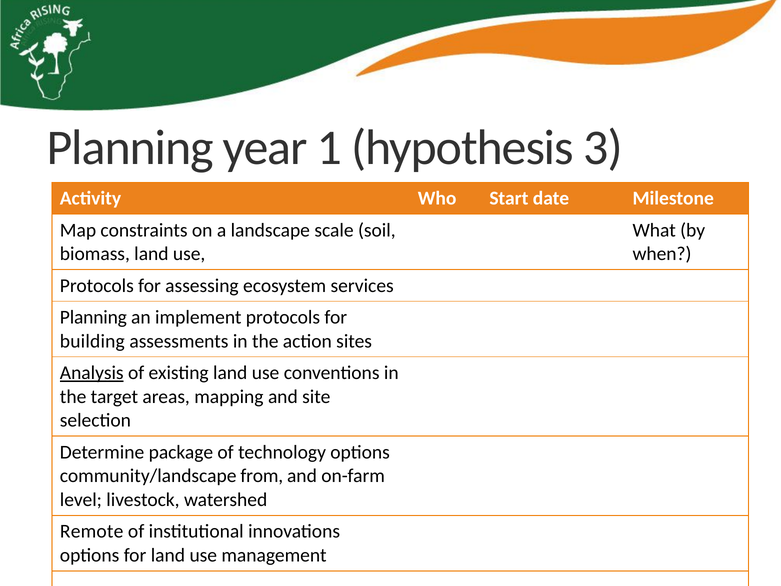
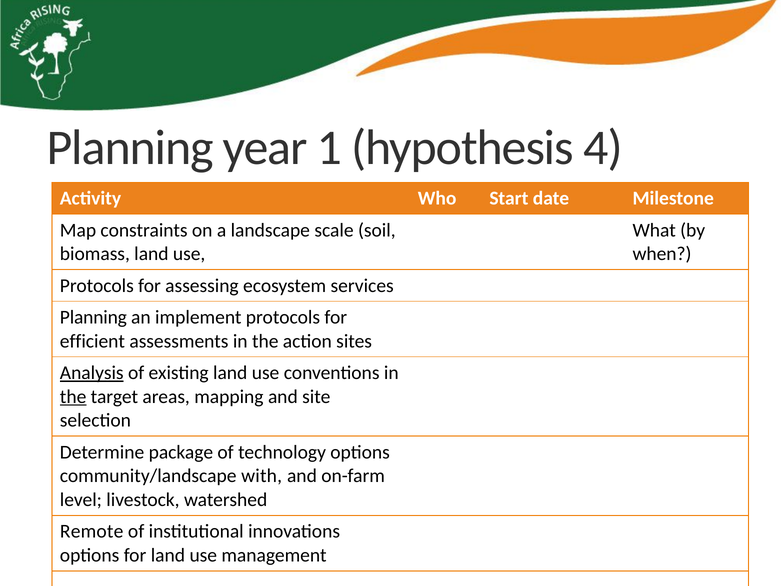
3: 3 -> 4 (603, 148)
building: building -> efficient (92, 341)
the underline: none -> present (73, 396)
from: from -> with (262, 476)
